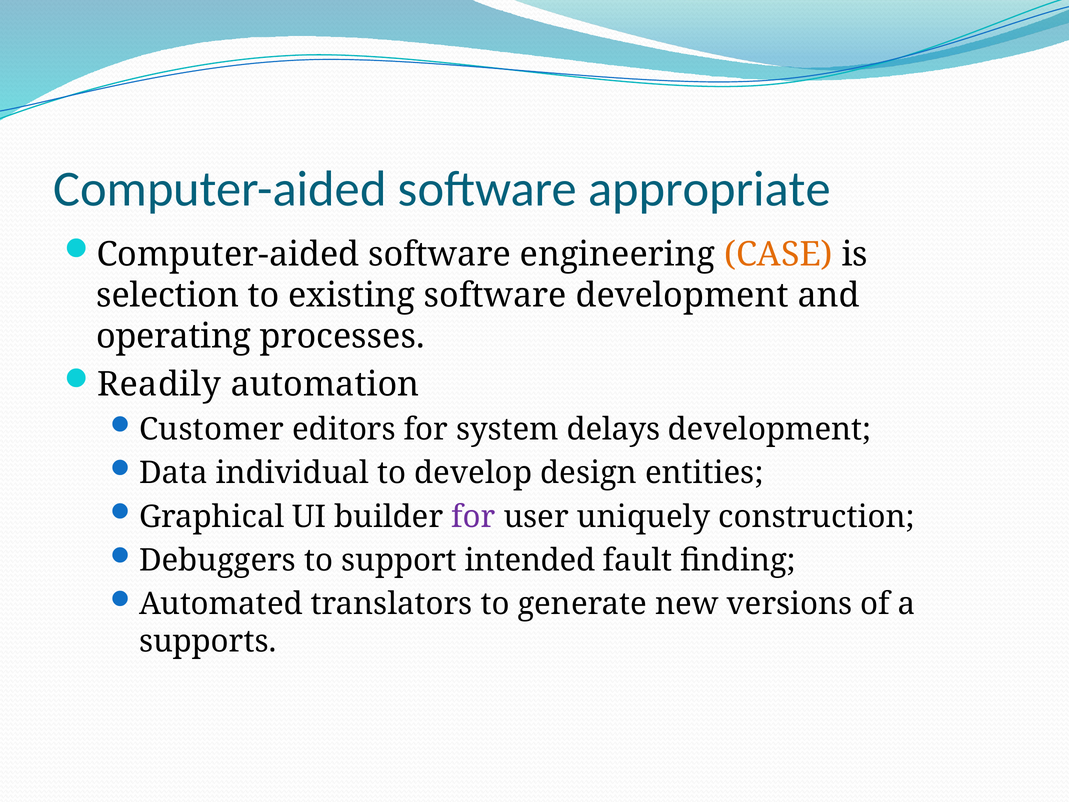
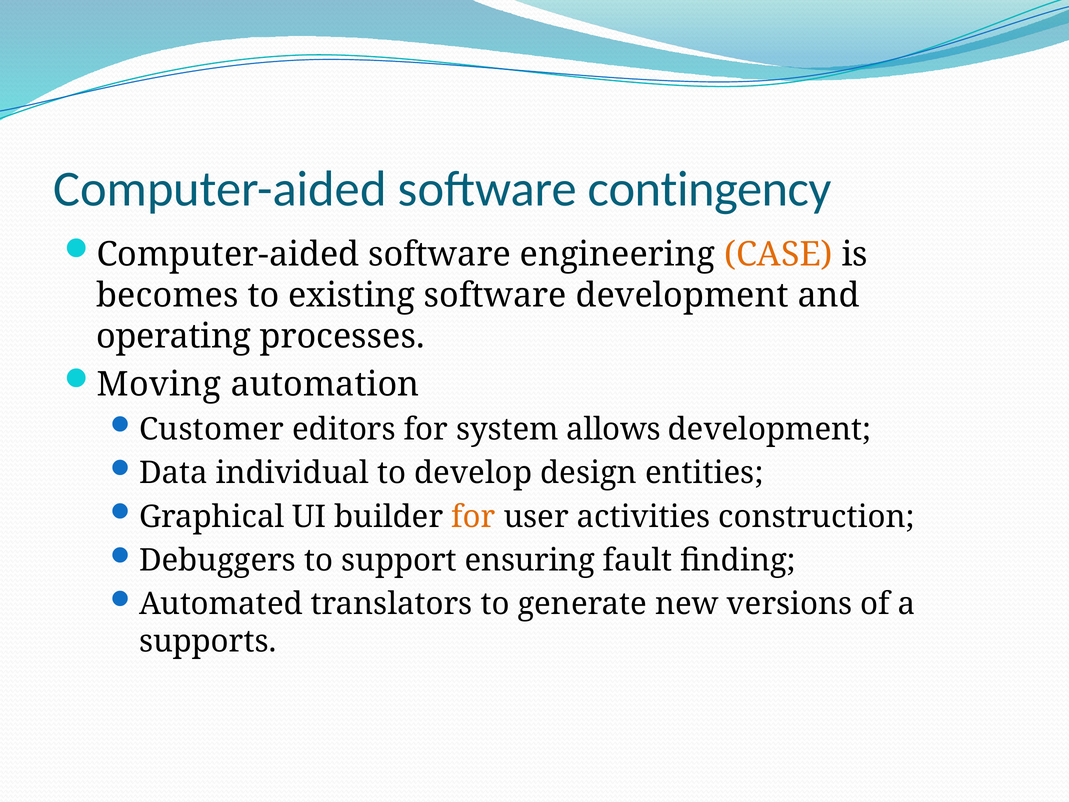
appropriate: appropriate -> contingency (710, 189)
selection: selection -> becomes (167, 295)
Readily: Readily -> Moving (159, 384)
delays: delays -> allows (614, 429)
for colour: purple -> orange (473, 517)
uniquely: uniquely -> activities (644, 517)
intended: intended -> ensuring (530, 560)
